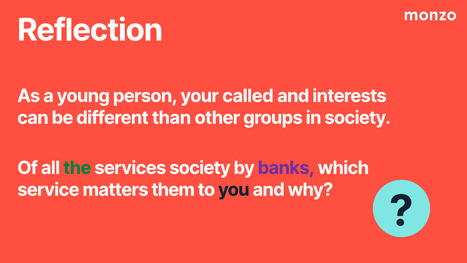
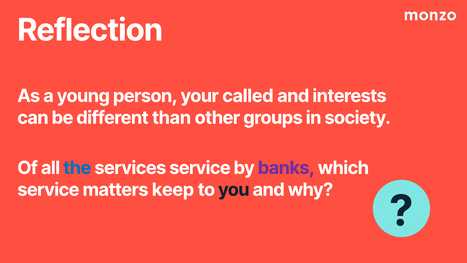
the colour: green -> blue (77, 168)
services society: society -> service (200, 168)
them: them -> keep (173, 190)
